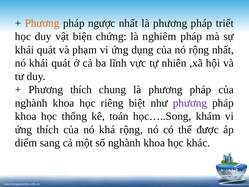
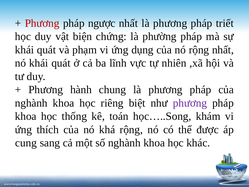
Phương colour: orange -> red (42, 23)
nghiêm: nghiêm -> phường (160, 36)
Phương thích: thích -> hành (81, 90)
diểm: diểm -> cung (26, 143)
